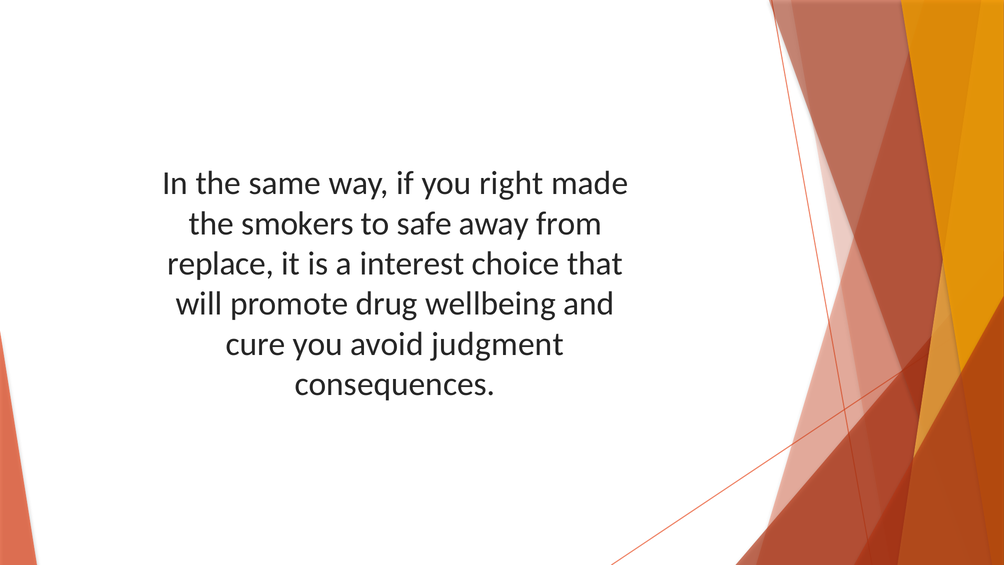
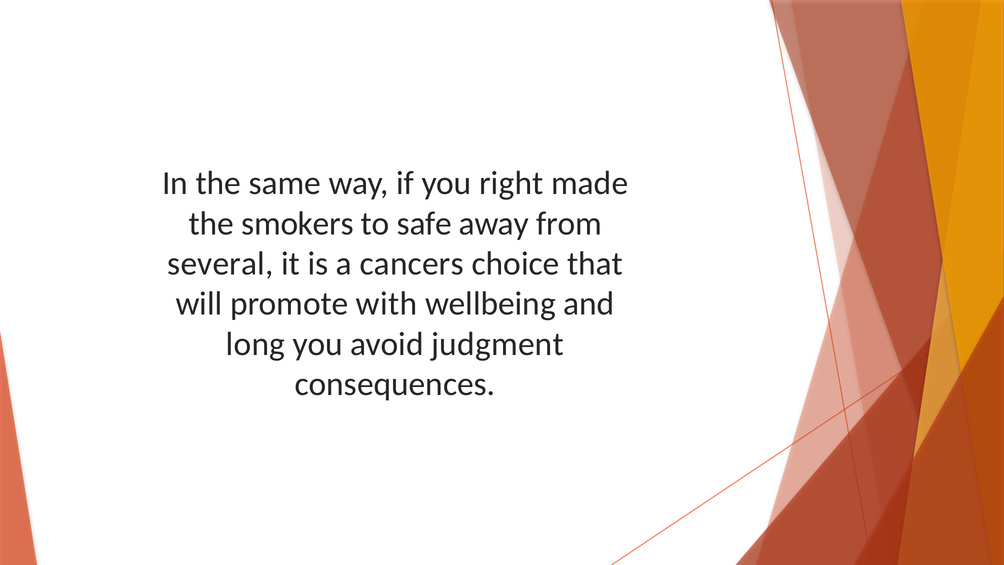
replace: replace -> several (220, 264)
interest: interest -> cancers (412, 264)
drug: drug -> with (386, 304)
cure: cure -> long (256, 344)
